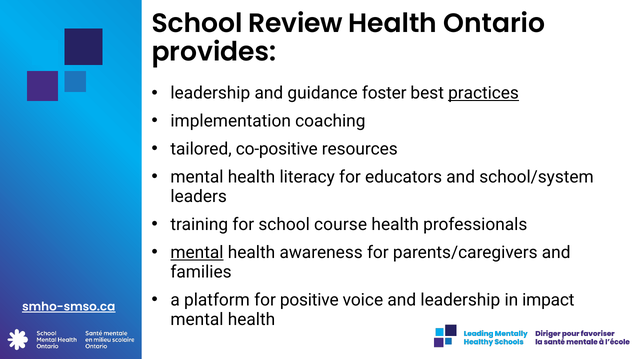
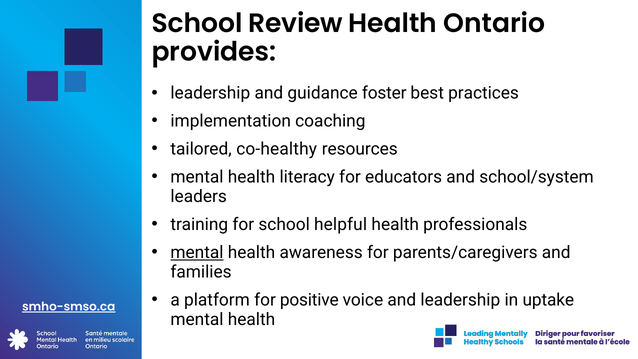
practices underline: present -> none (484, 93)
co-positive: co-positive -> co-healthy (277, 149)
course: course -> helpful (341, 224)
impact: impact -> uptake (548, 300)
